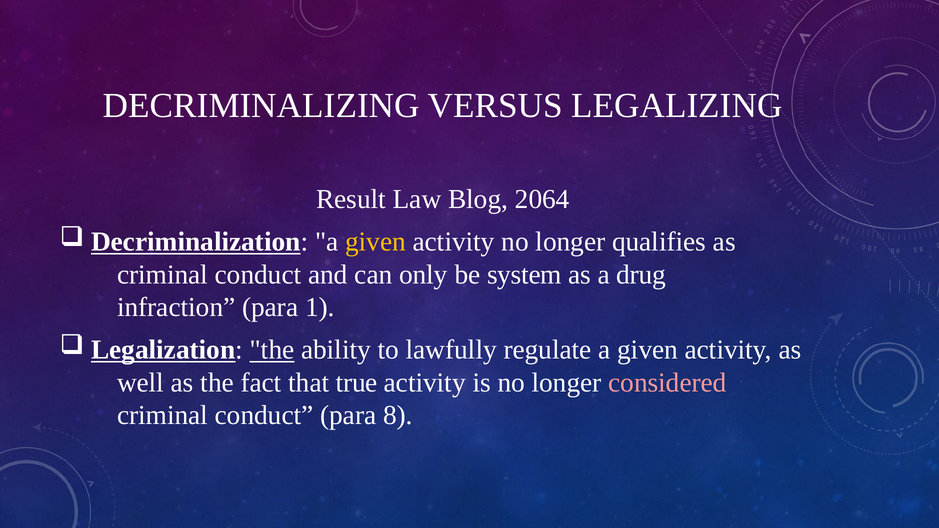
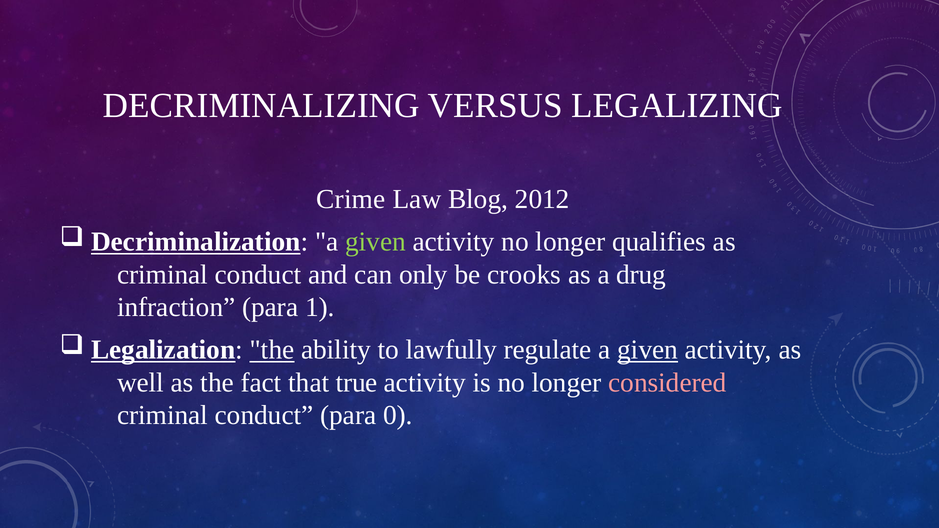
Result: Result -> Crime (351, 199)
2064: 2064 -> 2012 (542, 199)
given colour: yellow -> light green (376, 242)
system: system -> crooks (524, 275)
given underline: none -> present (648, 350)
8: 8 -> 0 (398, 416)
